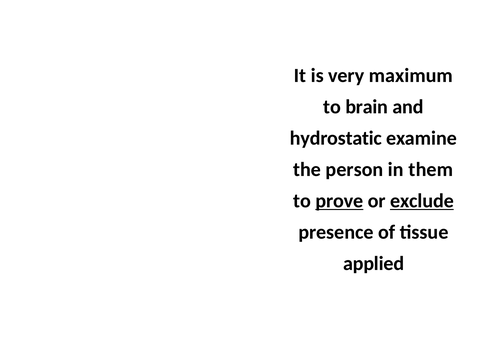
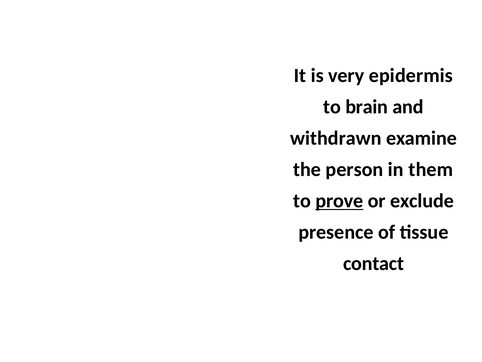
maximum: maximum -> epidermis (411, 75)
hydrostatic: hydrostatic -> withdrawn (336, 138)
exclude underline: present -> none (422, 201)
applied: applied -> contact (374, 263)
